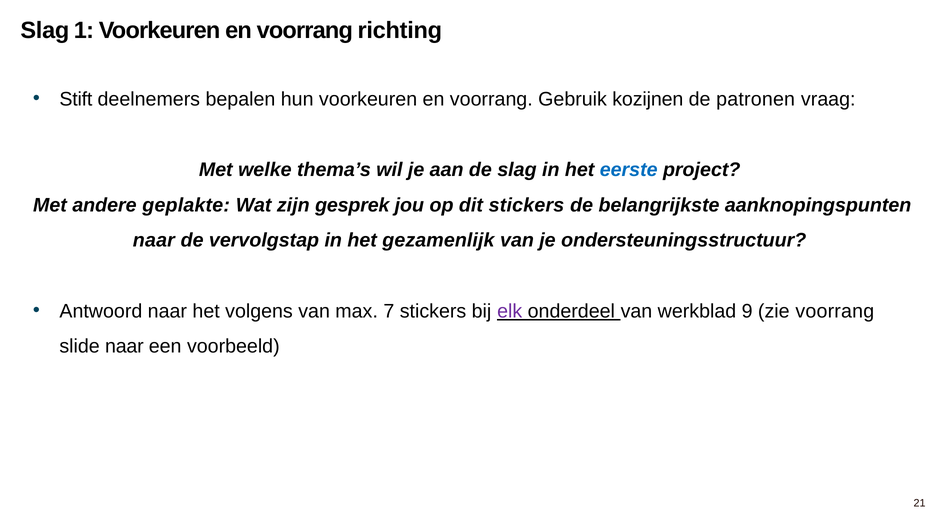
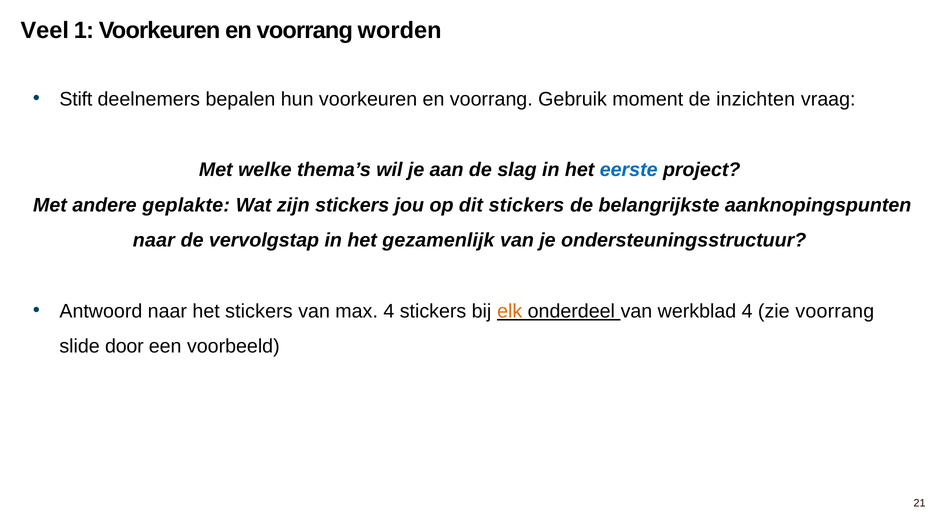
Slag: Slag -> Veel (45, 30)
richting: richting -> worden (400, 30)
kozijnen: kozijnen -> moment (648, 99)
patronen: patronen -> inzichten (756, 99)
zijn gesprek: gesprek -> stickers (352, 205)
het volgens: volgens -> stickers (259, 311)
max 7: 7 -> 4 (389, 311)
elk colour: purple -> orange (510, 311)
werkblad 9: 9 -> 4 (747, 311)
slide naar: naar -> door (124, 346)
